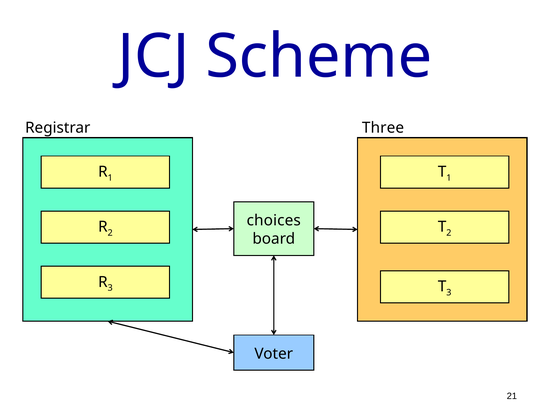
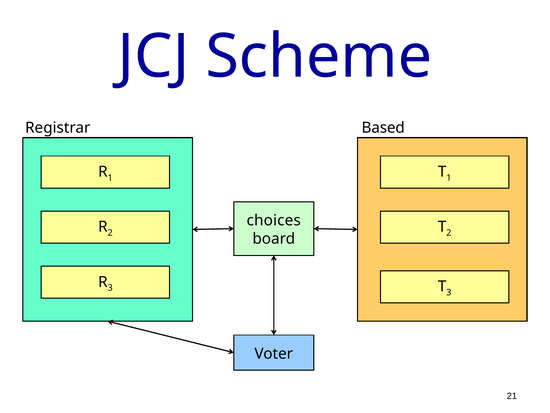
Three: Three -> Based (383, 128)
